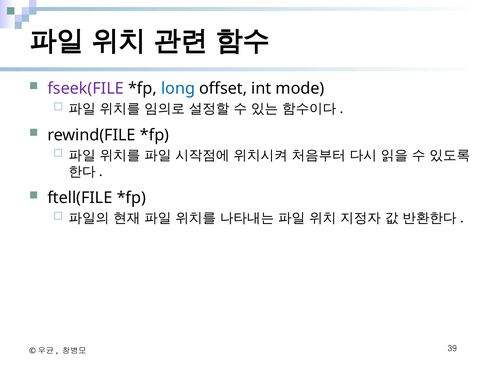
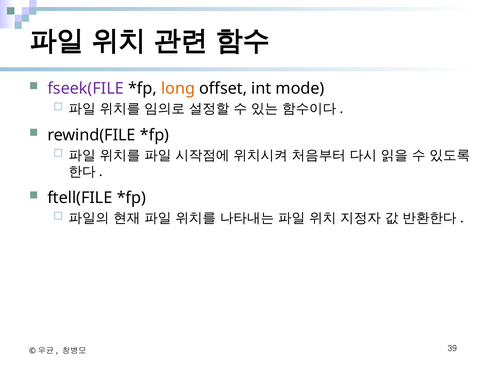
long colour: blue -> orange (178, 88)
